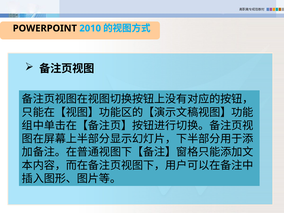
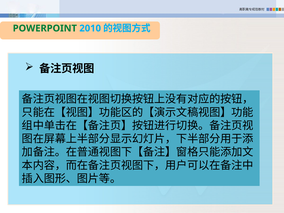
POWERPOINT colour: black -> green (45, 28)
